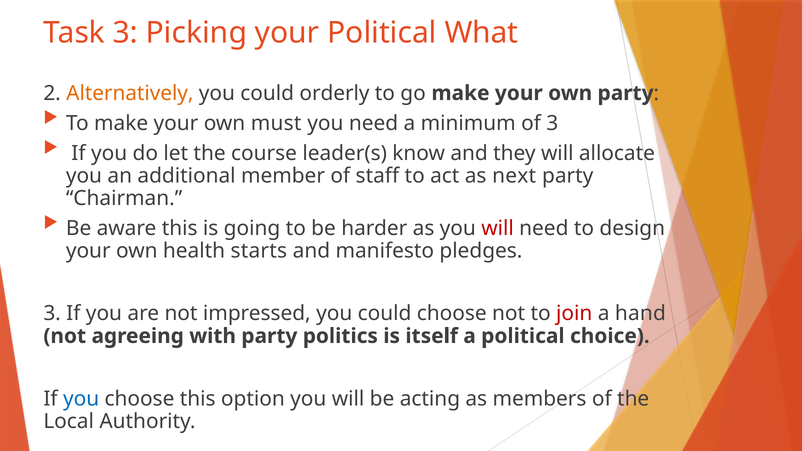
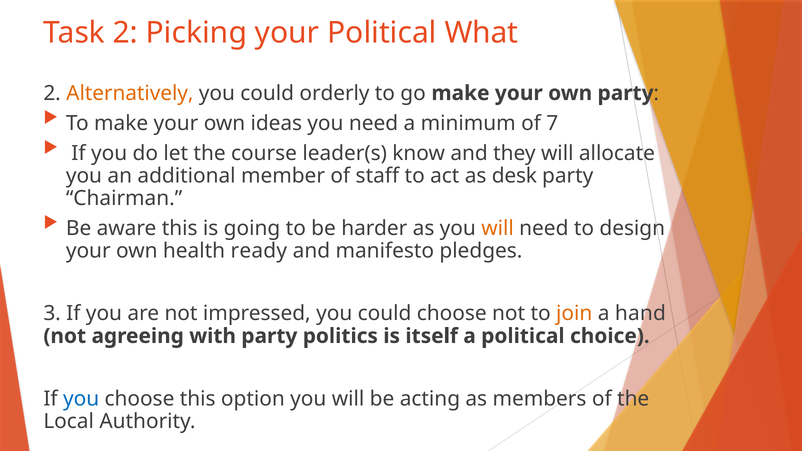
Task 3: 3 -> 2 (125, 33)
must: must -> ideas (276, 123)
of 3: 3 -> 7 (552, 123)
next: next -> desk (514, 176)
will colour: red -> orange (498, 228)
starts: starts -> ready (259, 251)
join colour: red -> orange (574, 314)
